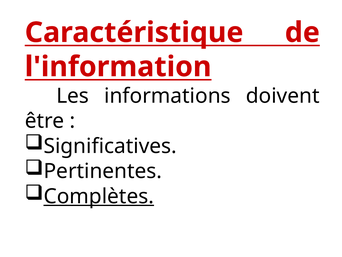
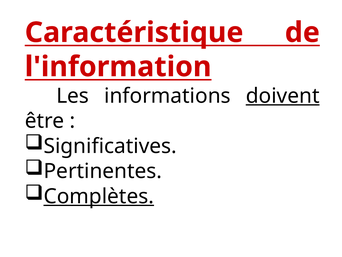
doivent underline: none -> present (283, 96)
